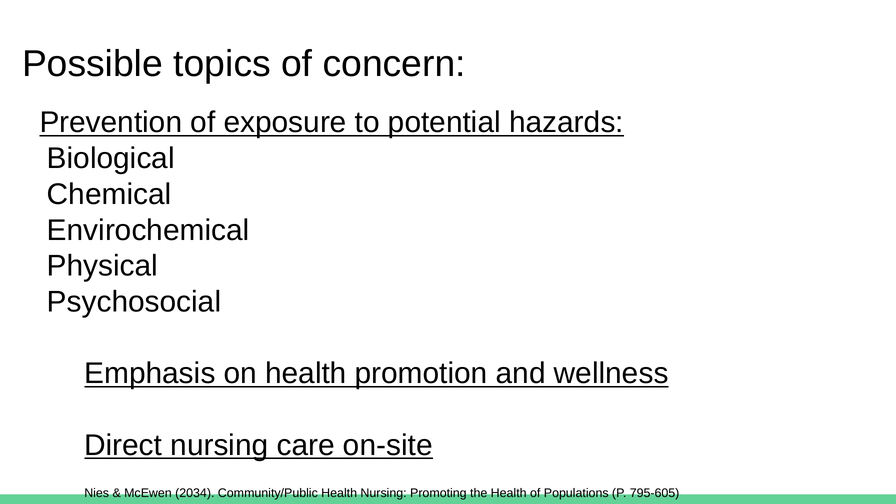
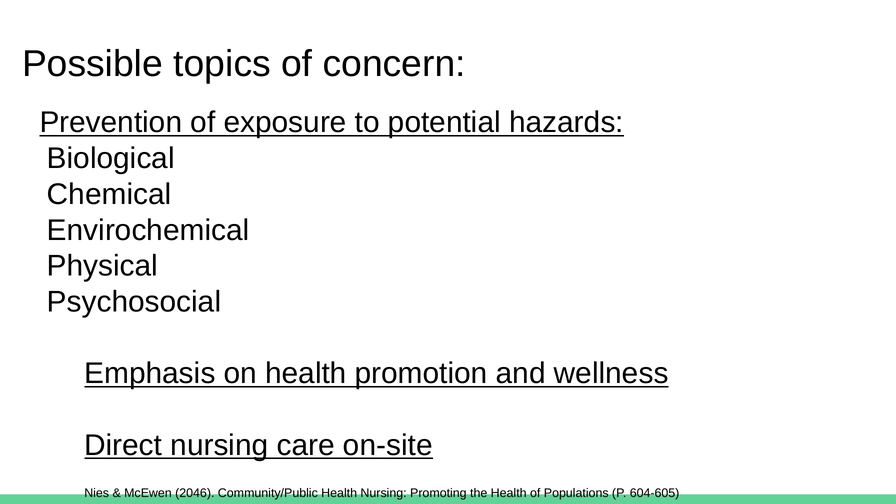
2034: 2034 -> 2046 (195, 493)
795-605: 795-605 -> 604-605 (655, 493)
